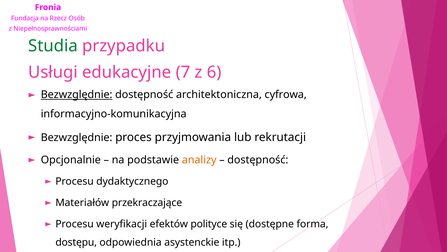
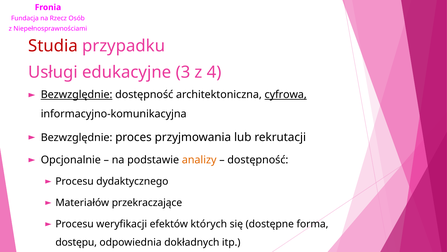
Studia colour: green -> red (53, 46)
7: 7 -> 3 (183, 72)
6: 6 -> 4 (214, 72)
cyfrowa underline: none -> present (286, 94)
polityce: polityce -> których (209, 223)
asystenckie: asystenckie -> dokładnych (192, 242)
